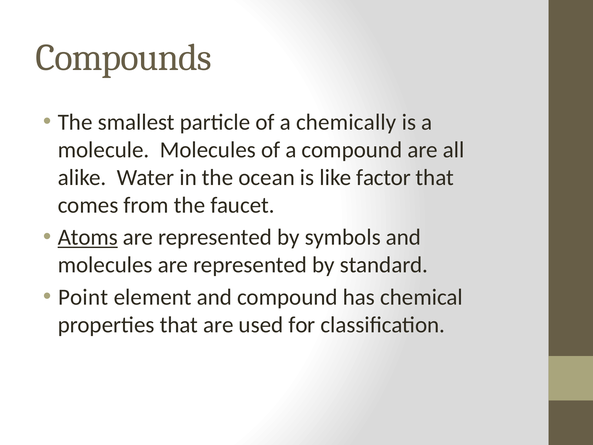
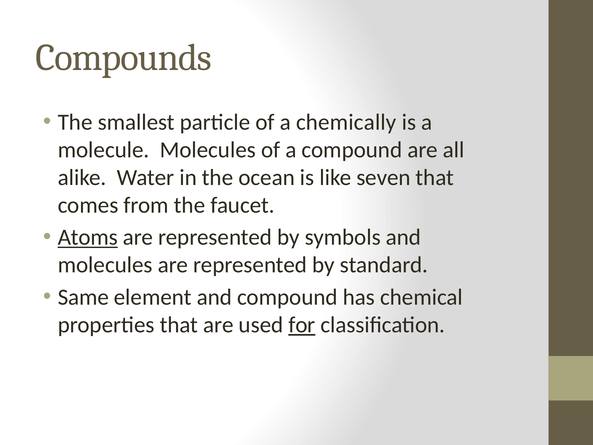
factor: factor -> seven (383, 177)
Point: Point -> Same (83, 297)
for underline: none -> present (302, 325)
